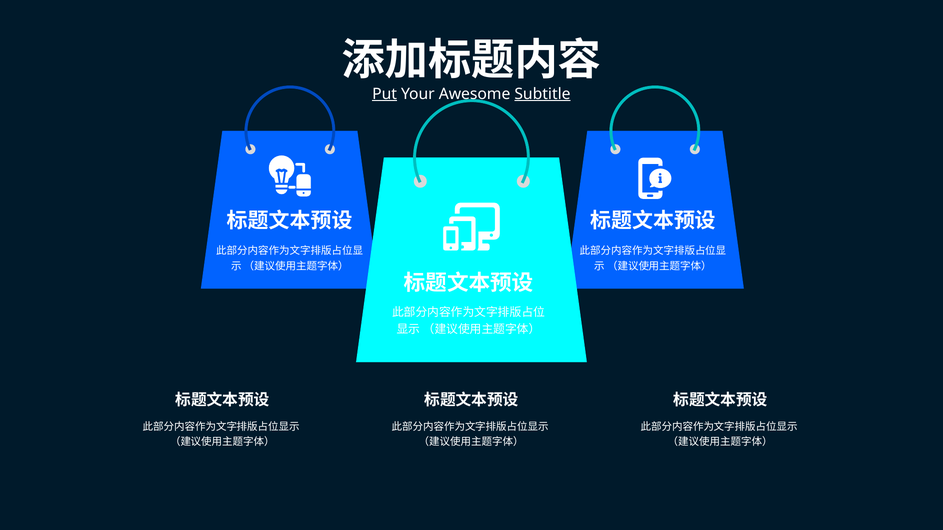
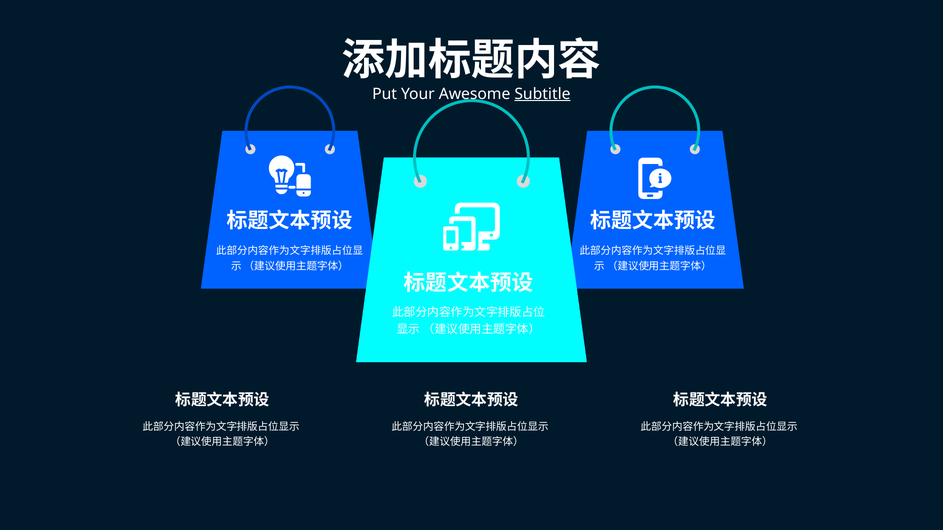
Put underline: present -> none (385, 94)
